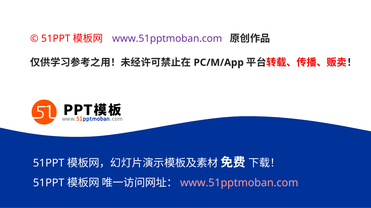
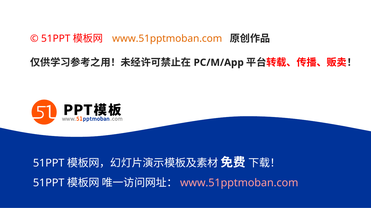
www.51pptmoban.com colour: purple -> orange (167, 39)
